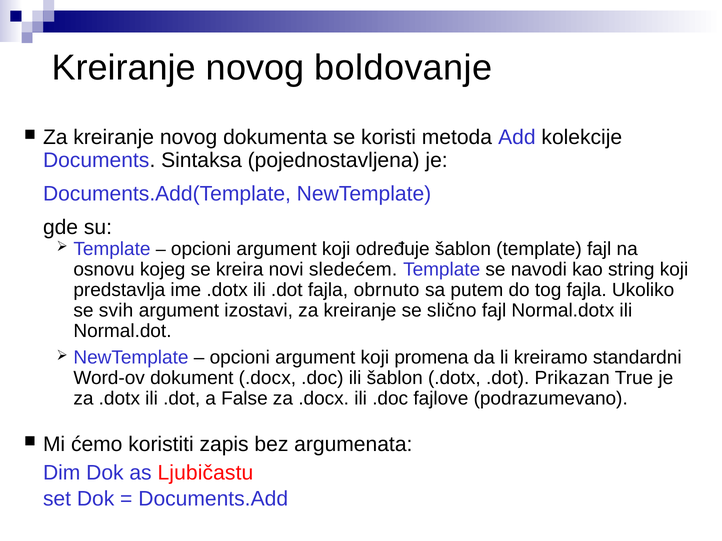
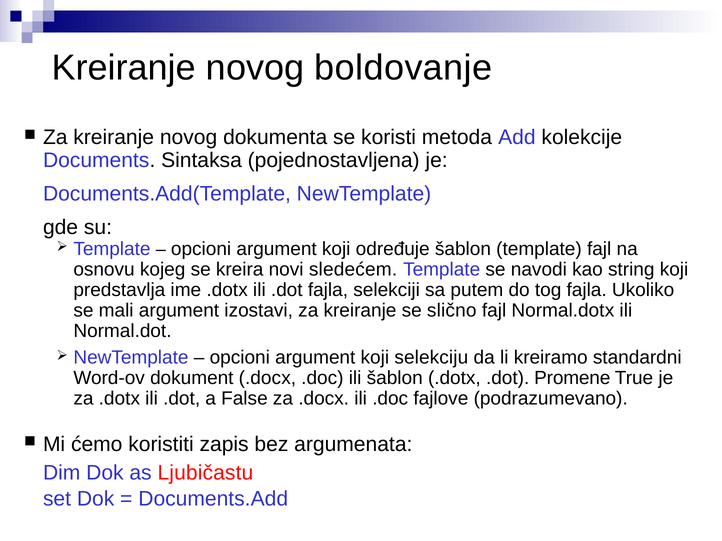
obrnuto: obrnuto -> selekciji (387, 290)
svih: svih -> mali (116, 311)
promena: promena -> selekciju (431, 358)
Prikazan: Prikazan -> Promene (572, 379)
